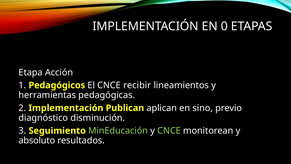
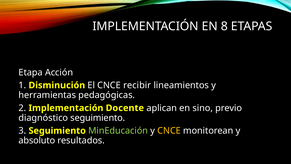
0: 0 -> 8 (224, 26)
Pedagógicos: Pedagógicos -> Disminución (57, 85)
Publican: Publican -> Docente (125, 108)
diagnóstico disminución: disminución -> seguimiento (98, 118)
CNCE colour: light green -> yellow (169, 130)
